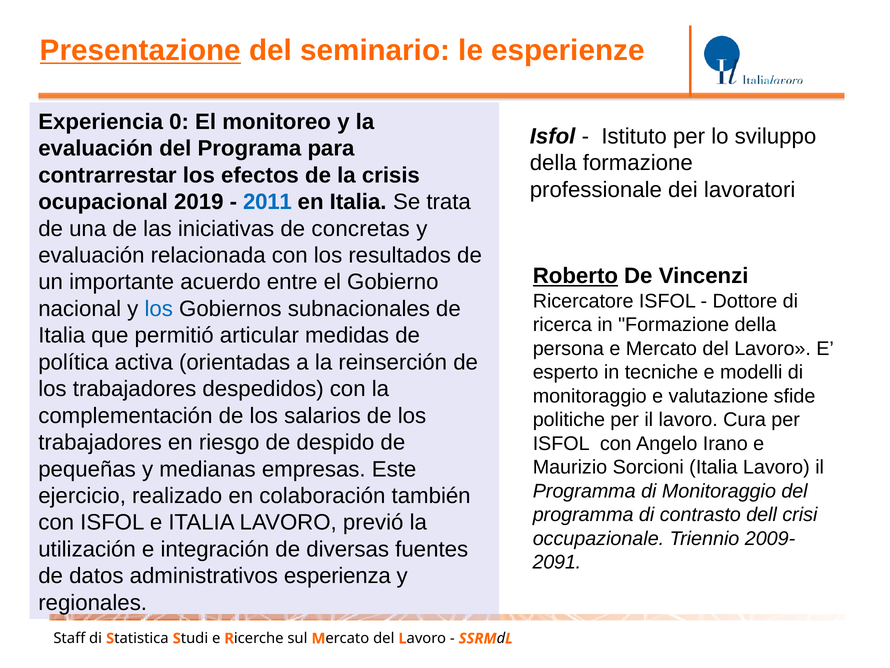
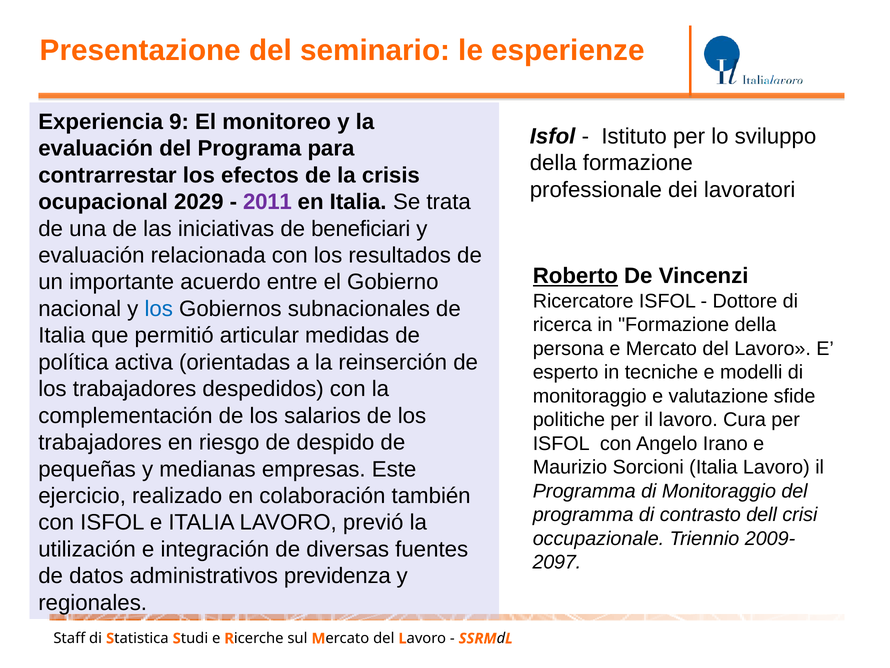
Presentazione underline: present -> none (140, 50)
0: 0 -> 9 (179, 122)
2019: 2019 -> 2029 (199, 202)
2011 colour: blue -> purple (267, 202)
concretas: concretas -> beneficiari (361, 229)
2091: 2091 -> 2097 (557, 562)
esperienza: esperienza -> previdenza (337, 576)
